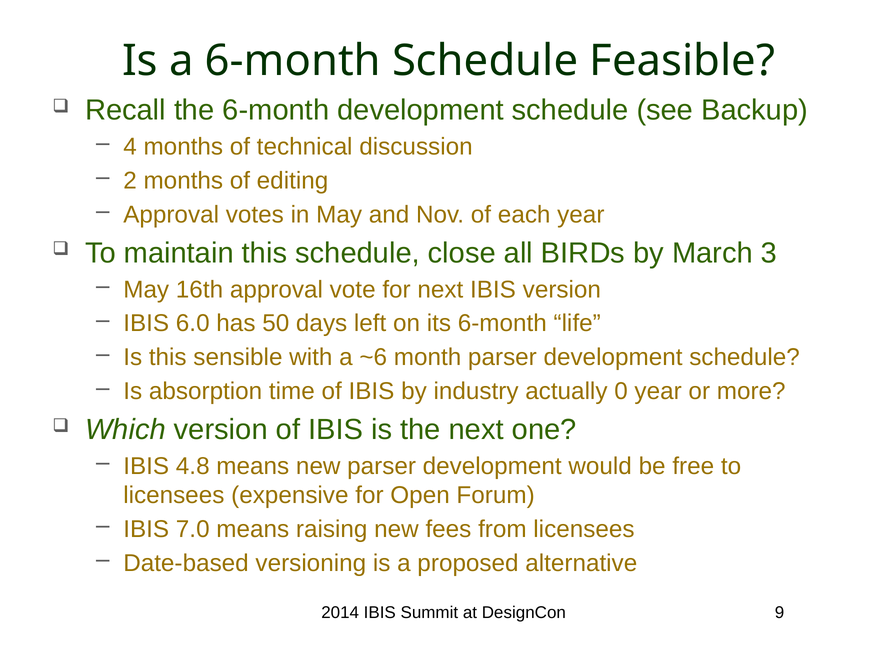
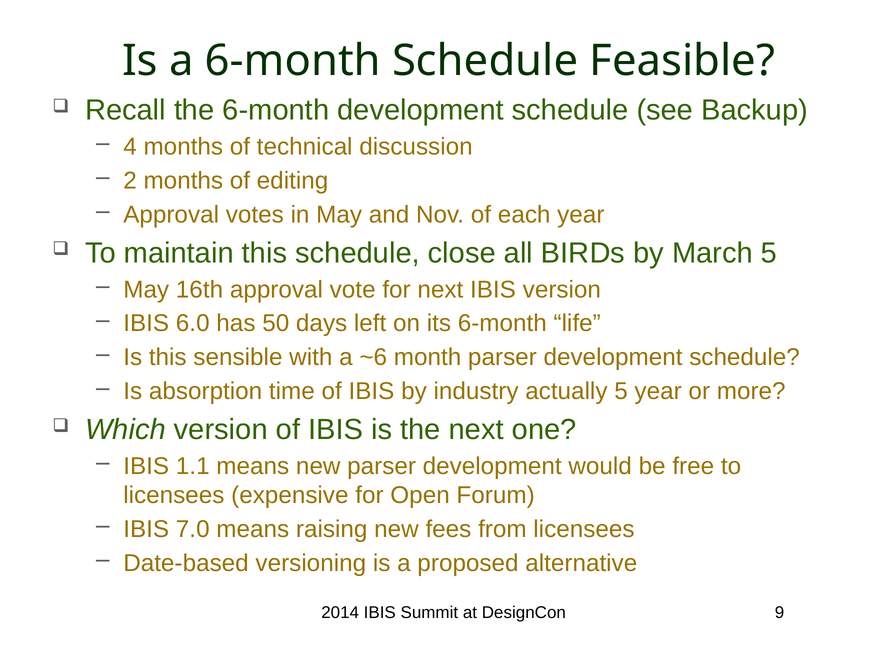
March 3: 3 -> 5 (769, 253)
actually 0: 0 -> 5 (621, 391)
4.8: 4.8 -> 1.1 (193, 466)
